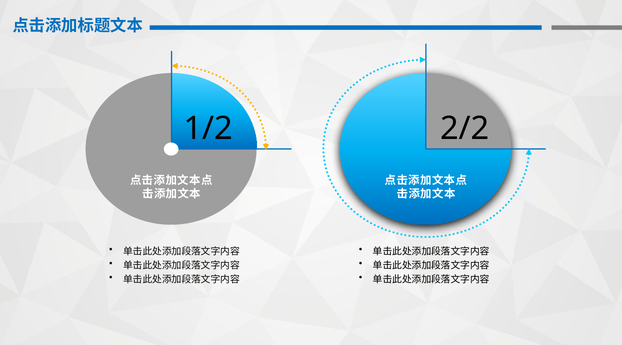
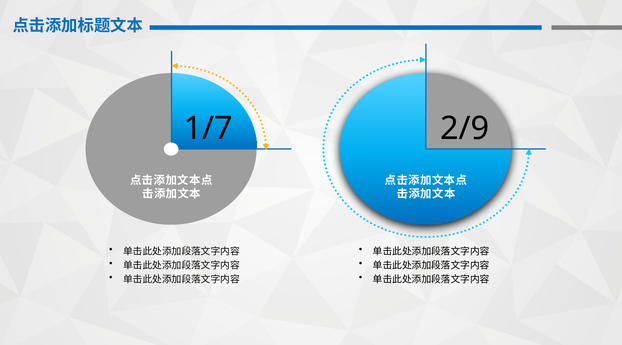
1/2: 1/2 -> 1/7 (208, 129)
2/2: 2/2 -> 2/9 (465, 129)
